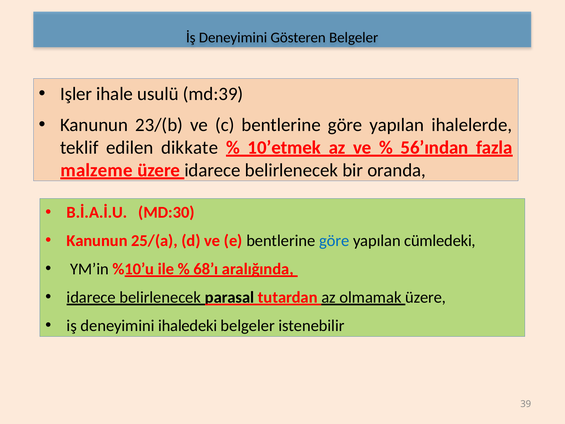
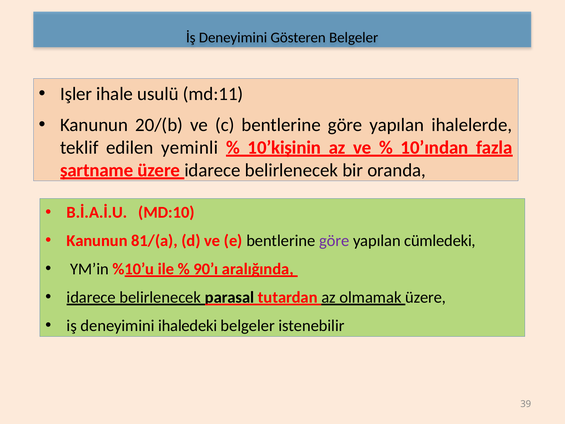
md:39: md:39 -> md:11 (213, 94)
23/(b: 23/(b -> 20/(b (159, 125)
dikkate: dikkate -> yeminli (190, 148)
10’etmek: 10’etmek -> 10’kişinin (284, 148)
56’ından: 56’ından -> 10’ından (434, 148)
malzeme: malzeme -> şartname (97, 170)
MD:30: MD:30 -> MD:10 (166, 212)
25/(a: 25/(a -> 81/(a (154, 241)
göre colour: blue -> purple (334, 241)
68’ı: 68’ı -> 90’ı (206, 269)
